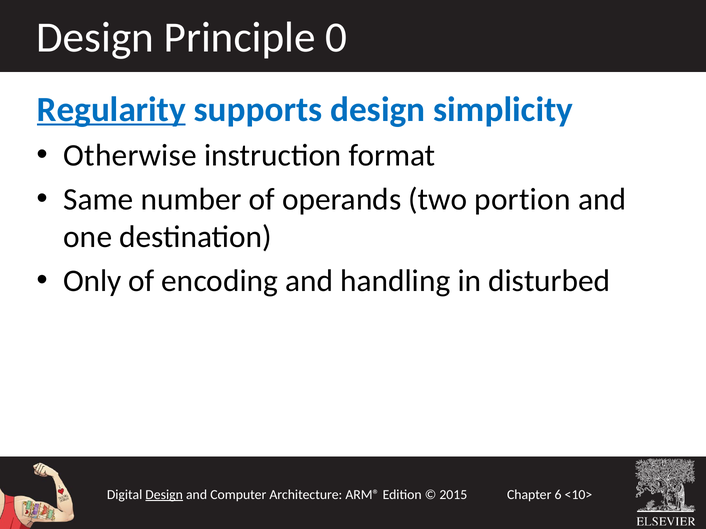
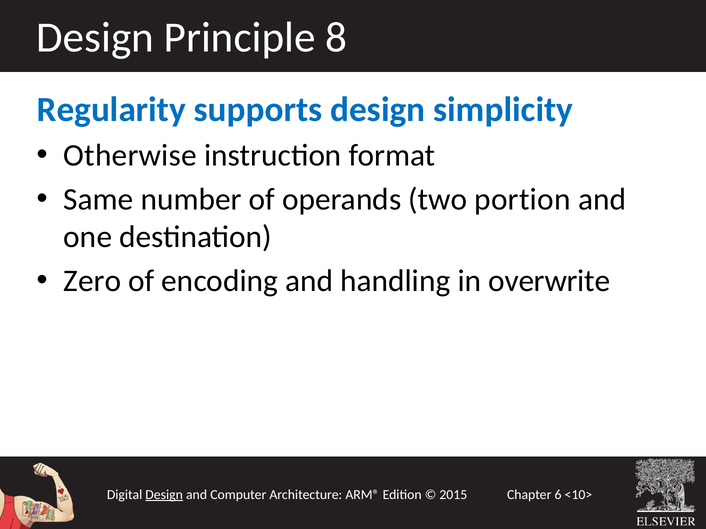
0: 0 -> 8 (336, 38)
Regularity underline: present -> none (111, 110)
Only: Only -> Zero (92, 281)
disturbed: disturbed -> overwrite (549, 281)
